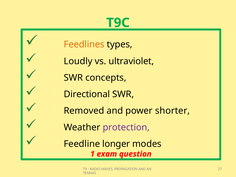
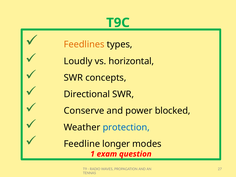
ultraviolet: ultraviolet -> horizontal (131, 61)
Removed: Removed -> Conserve (84, 111)
shorter: shorter -> blocked (173, 111)
protection colour: purple -> blue (126, 127)
